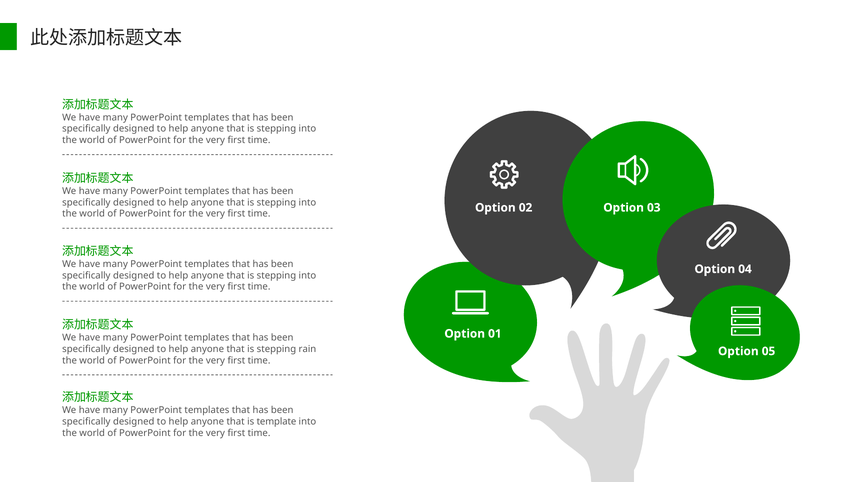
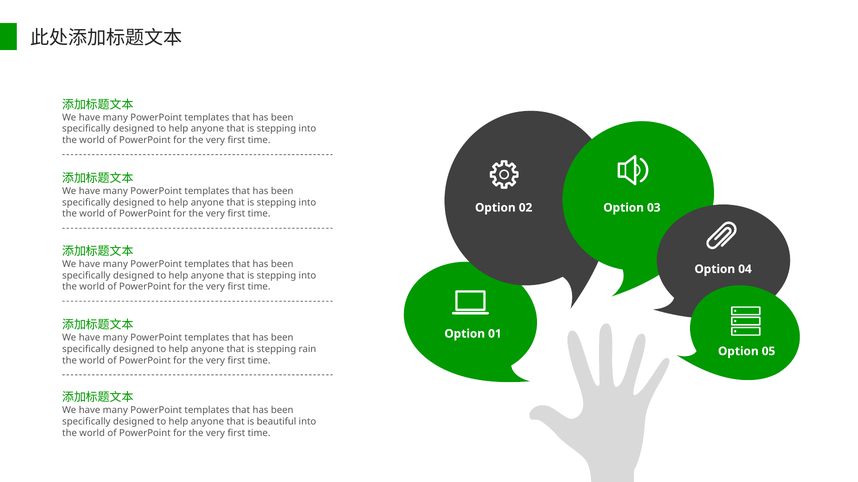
template: template -> beautiful (276, 422)
